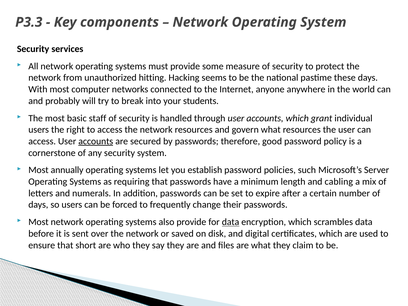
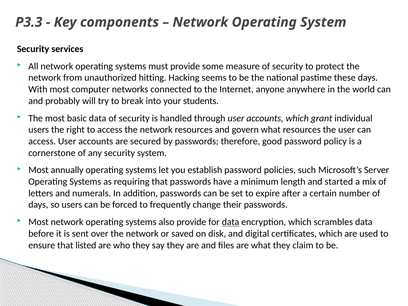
basic staff: staff -> data (98, 118)
accounts underline: present -> none (96, 141)
cabling: cabling -> started (339, 182)
short: short -> listed (86, 245)
